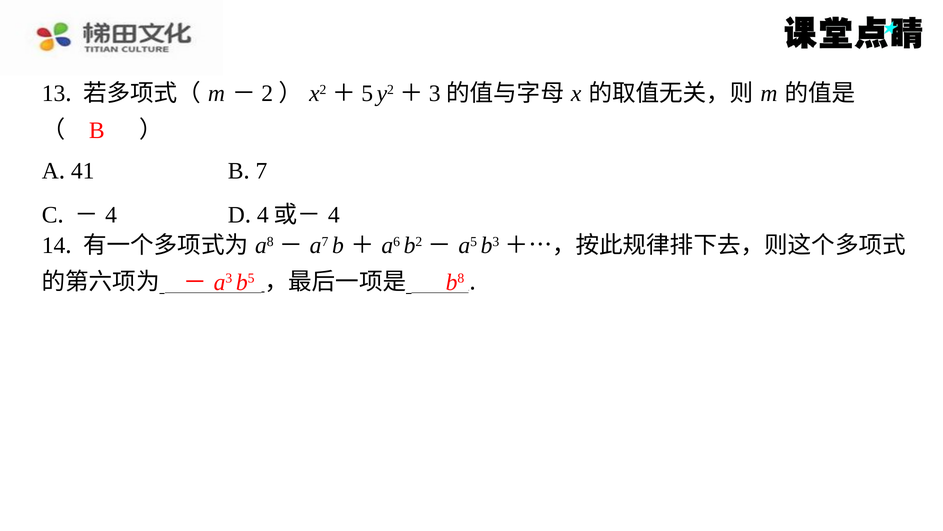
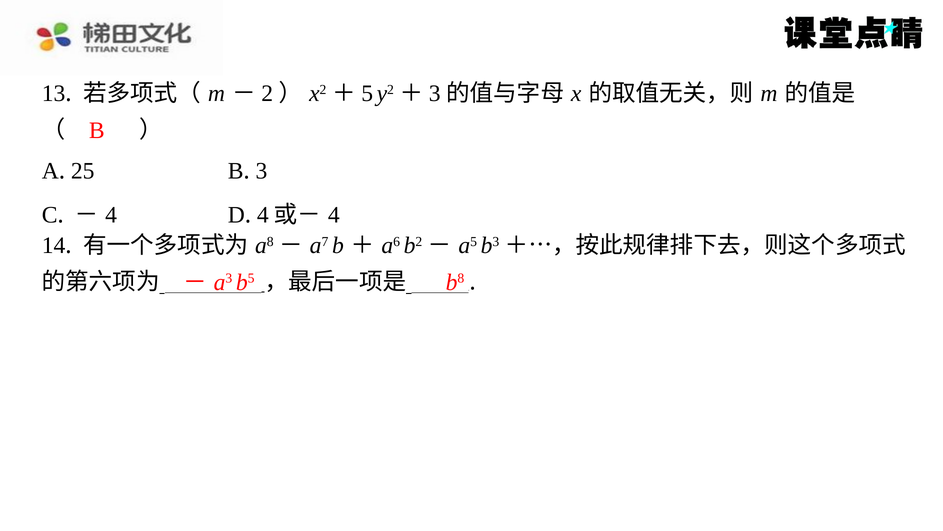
41: 41 -> 25 (83, 171)
7: 7 -> 3 (261, 171)
